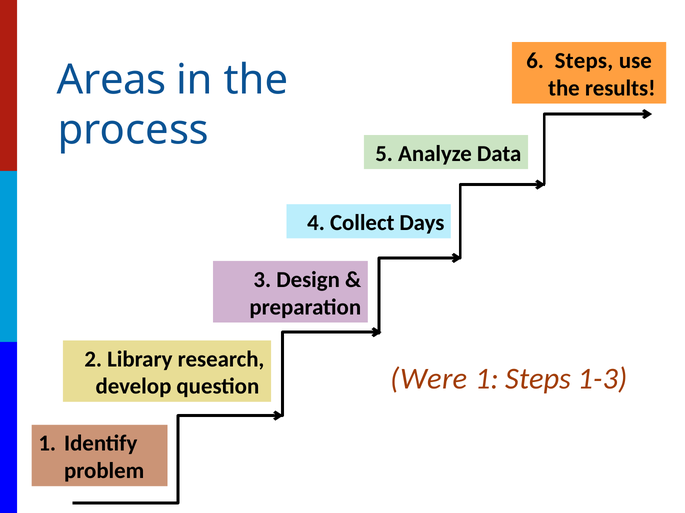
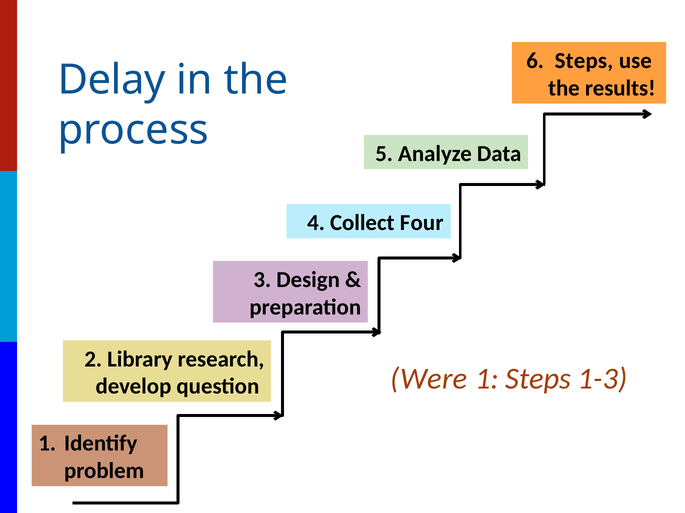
Areas: Areas -> Delay (112, 80)
Days: Days -> Four (422, 223)
